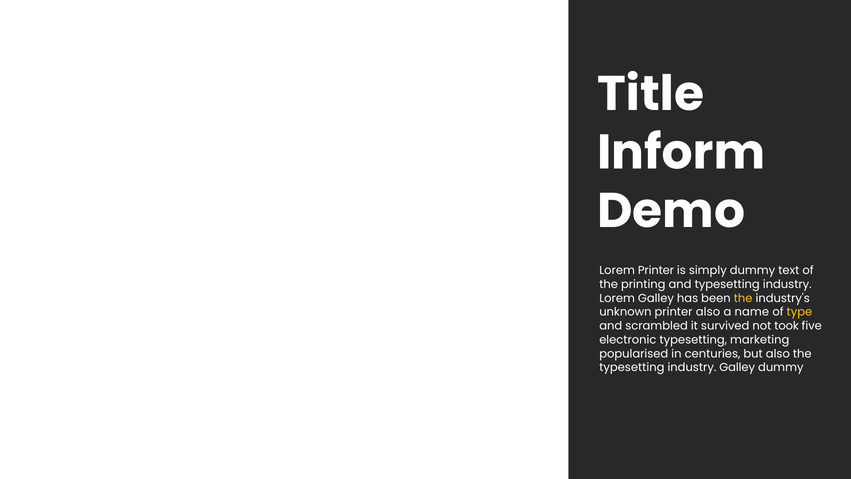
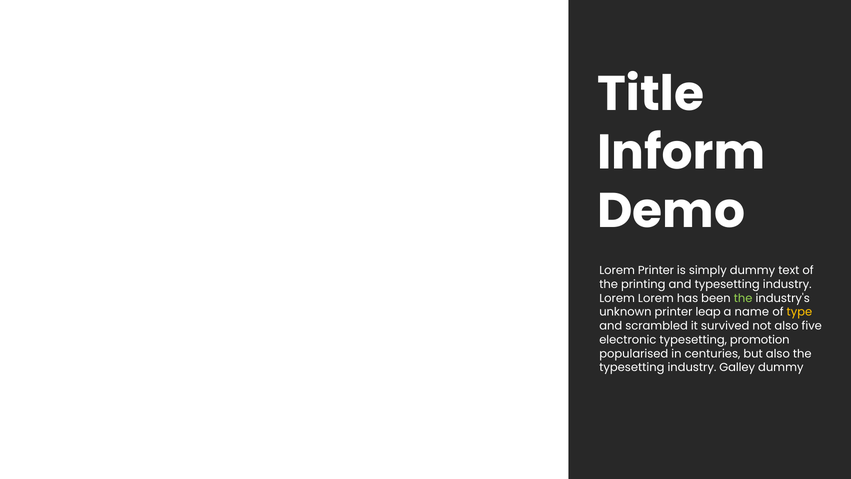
Lorem Galley: Galley -> Lorem (656, 298)
the colour: yellow -> light green (743, 298)
printer also: also -> leap (708, 312)
not took: took -> also (787, 326)
marketing: marketing -> promotion (760, 340)
